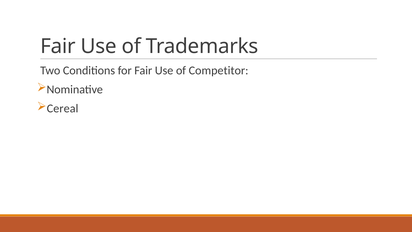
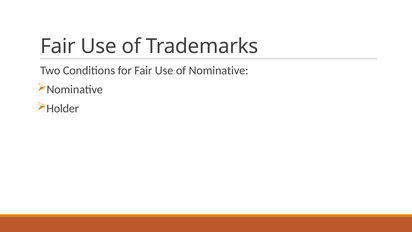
of Competitor: Competitor -> Nominative (219, 70)
Cereal: Cereal -> Holder (63, 108)
